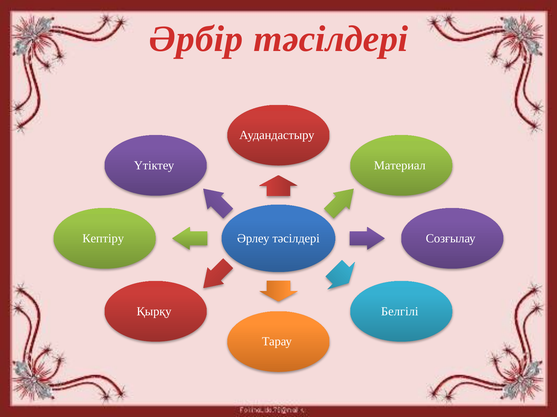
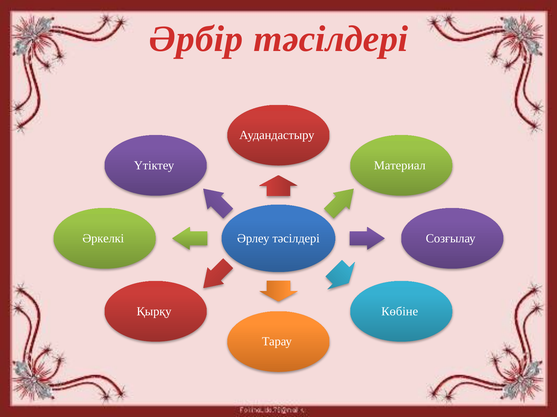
Кептіру: Кептіру -> Әркелкі (103, 239)
Белгілі: Белгілі -> Көбіне (400, 312)
